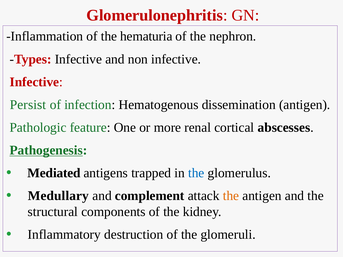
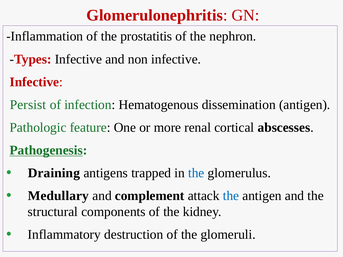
hematuria: hematuria -> prostatitis (146, 36)
Mediated: Mediated -> Draining (54, 173)
the colour: orange -> blue (231, 196)
